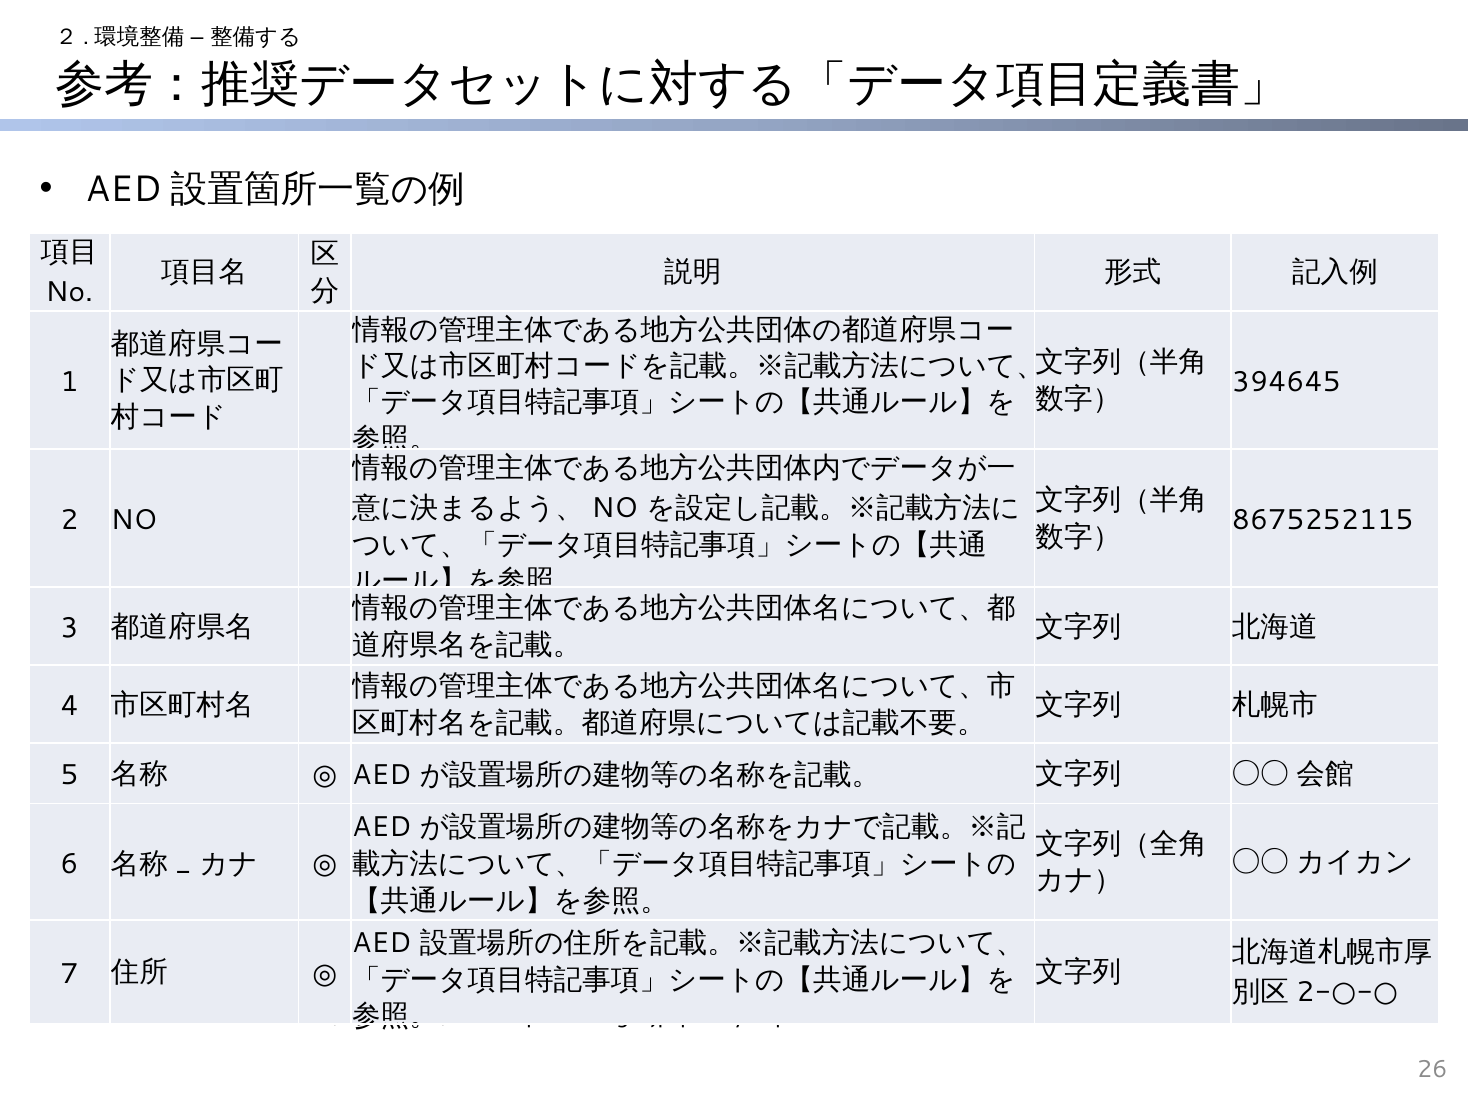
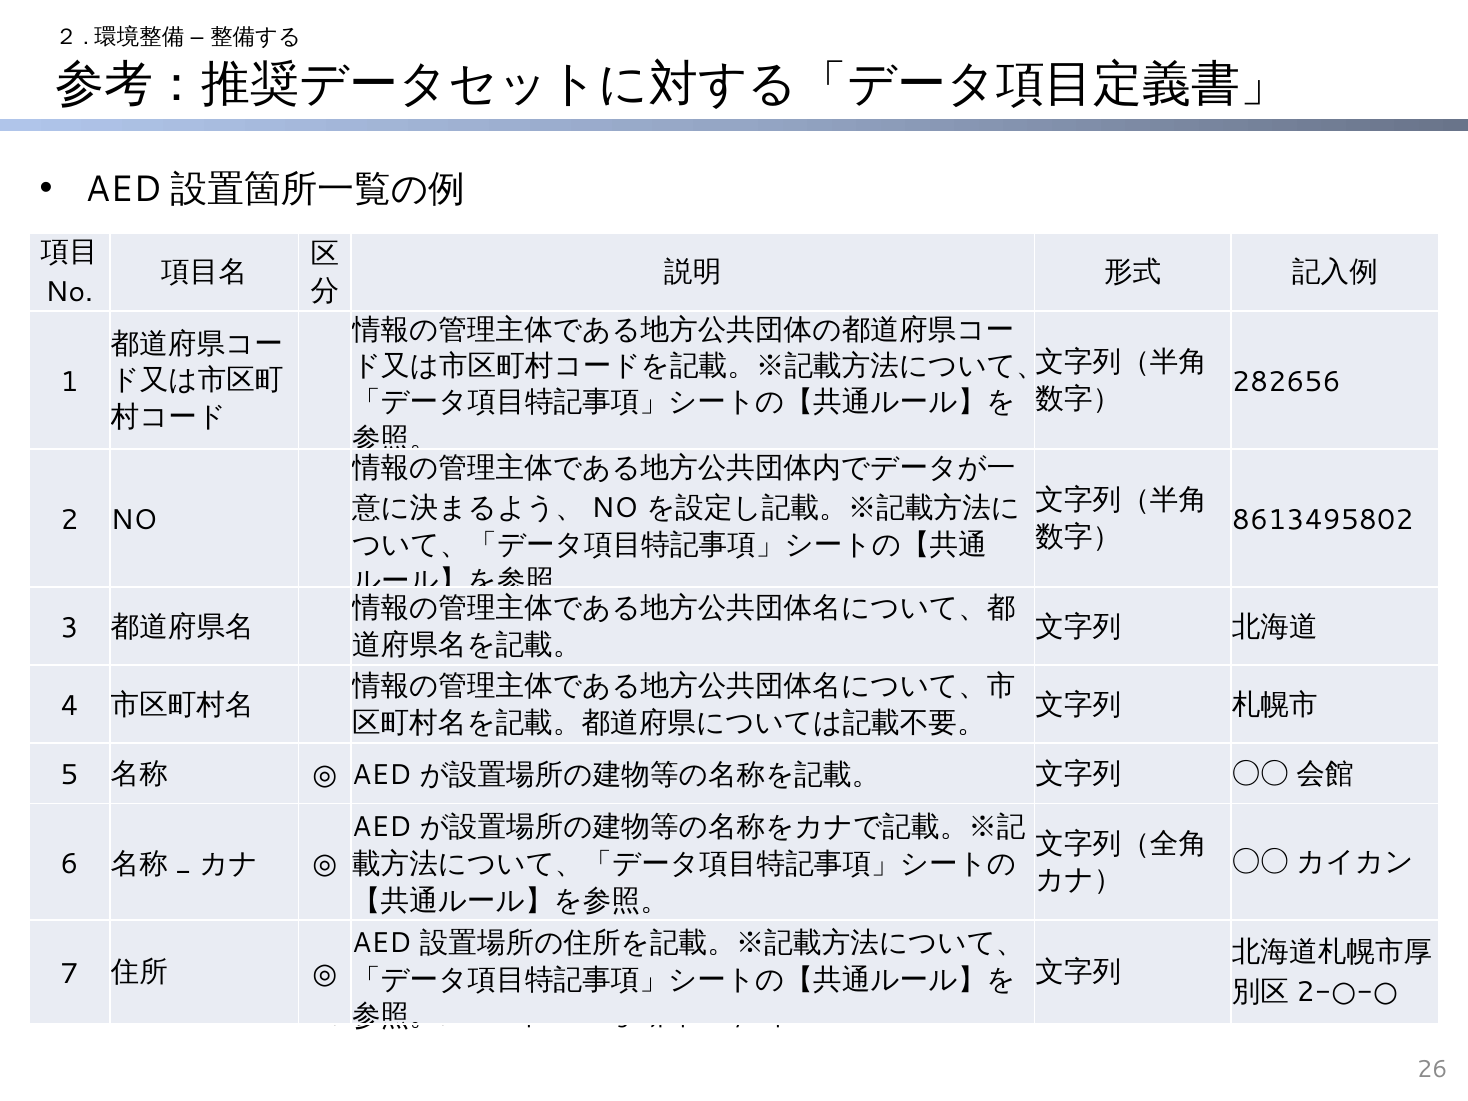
394645: 394645 -> 282656 (1286, 382)
8675252115: 8675252115 -> 8613495802 (1323, 520)
